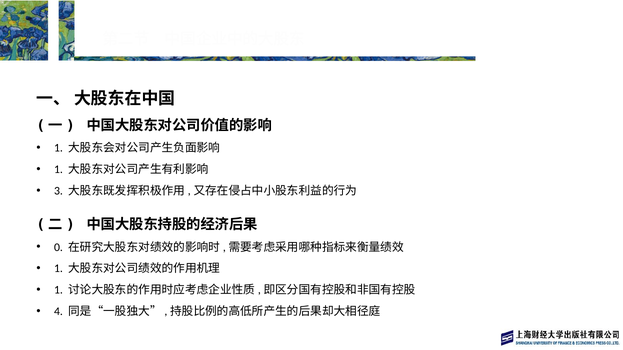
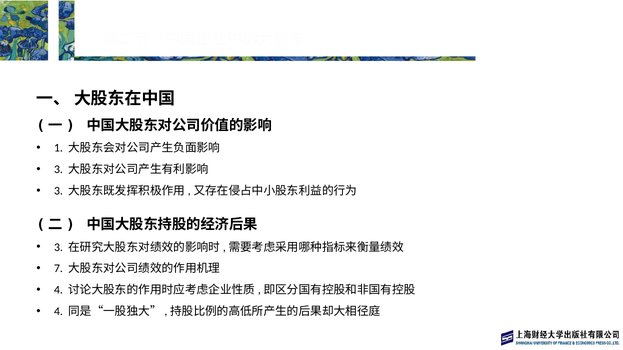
1: 1 -> 3 (58, 170)
0: 0 -> 3 (58, 248)
1: 1 -> 7 (58, 269)
1: 1 -> 4 (58, 290)
